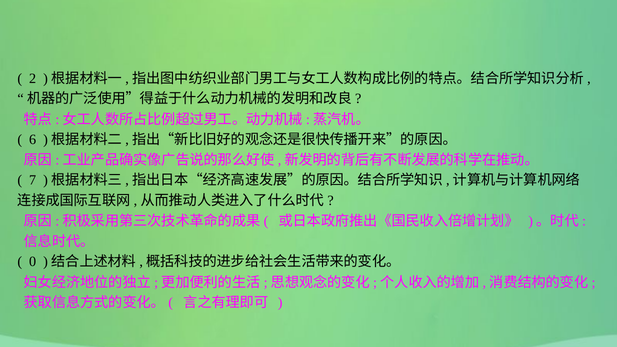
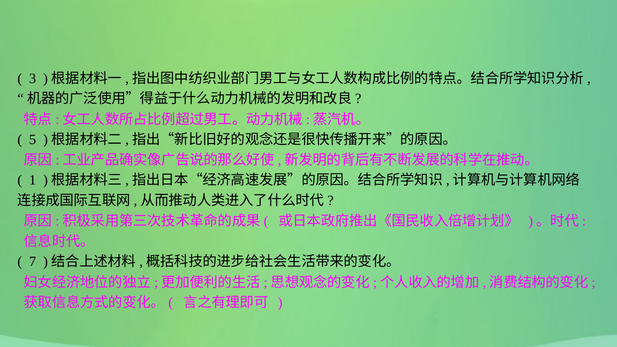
2: 2 -> 3 (33, 78)
6: 6 -> 5 (33, 140)
7: 7 -> 1 (33, 180)
0: 0 -> 7 (33, 262)
